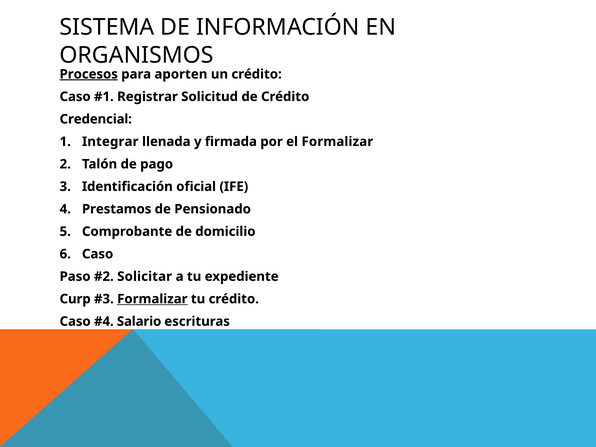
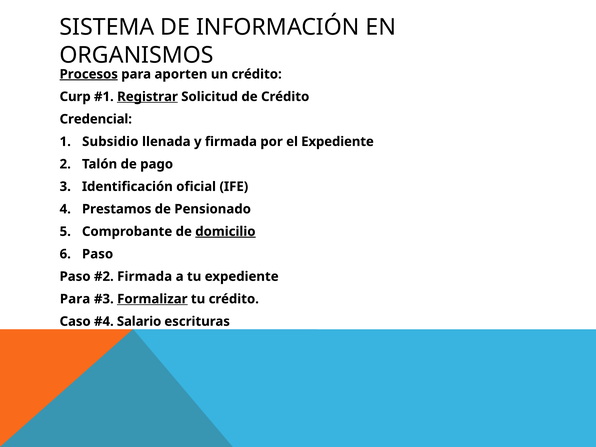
Caso: Caso -> Curp (75, 97)
Registrar underline: none -> present (147, 97)
Integrar: Integrar -> Subsidio (110, 142)
el Formalizar: Formalizar -> Expediente (337, 142)
domicilio underline: none -> present (225, 232)
Caso: Caso -> Paso (98, 254)
Solicitar: Solicitar -> Firmada (145, 276)
Curp: Curp -> Para (75, 299)
